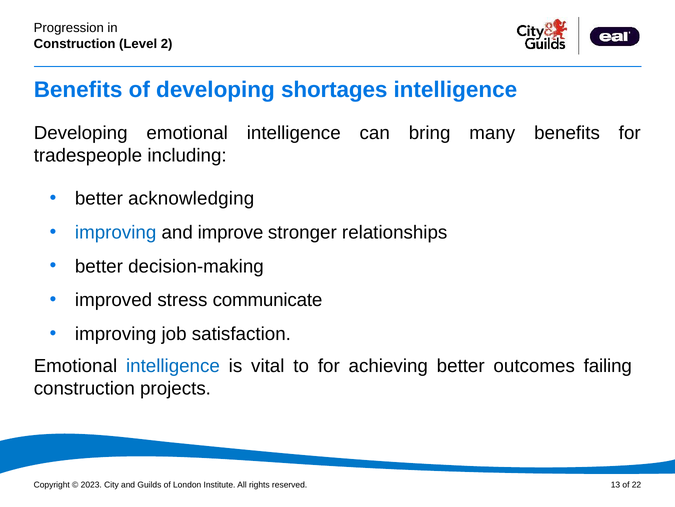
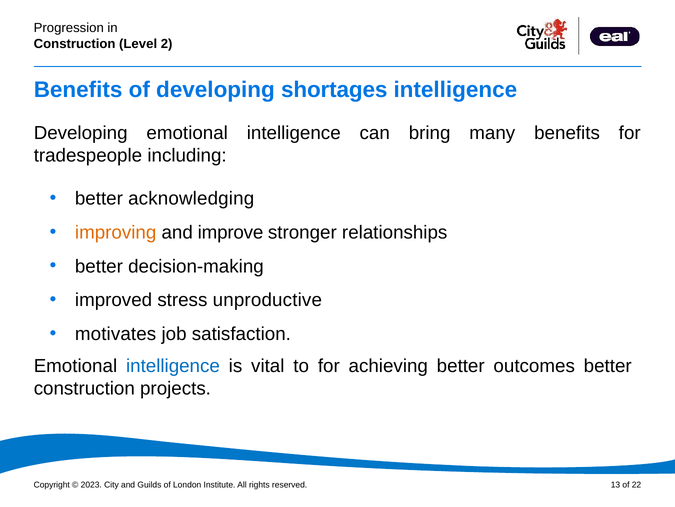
improving colour: blue -> orange (116, 232)
communicate: communicate -> unproductive (267, 300)
improving: improving -> motivates (116, 333)
outcomes failing: failing -> better (608, 365)
